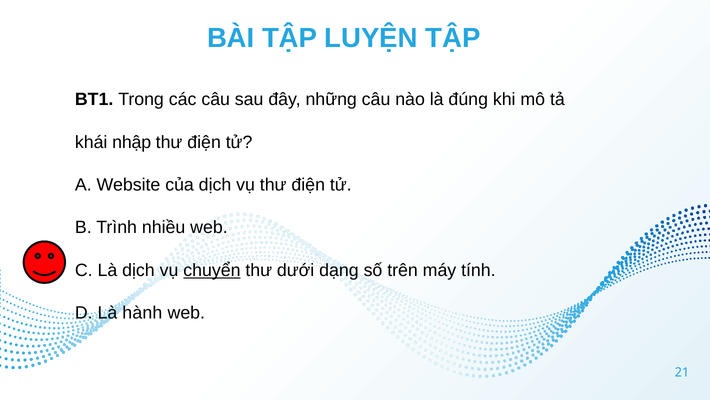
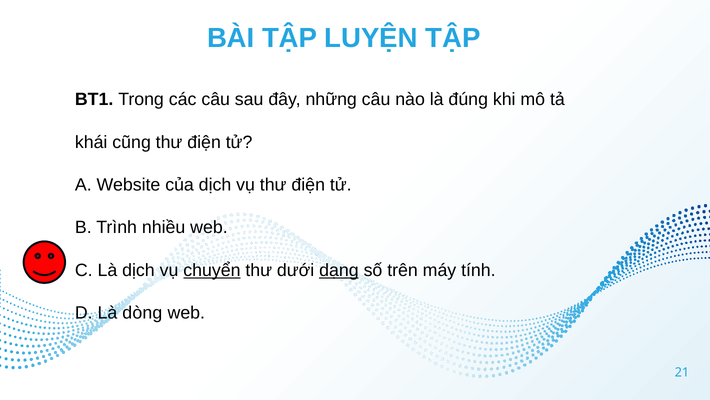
nhập: nhập -> cũng (132, 142)
dạng underline: none -> present (339, 270)
hành: hành -> dòng (142, 312)
